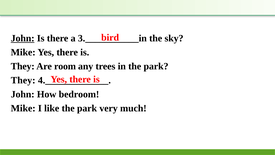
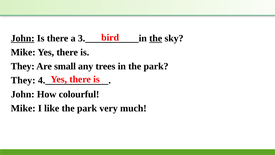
the underline: none -> present (156, 38)
room: room -> small (65, 66)
bedroom: bedroom -> colourful (79, 94)
